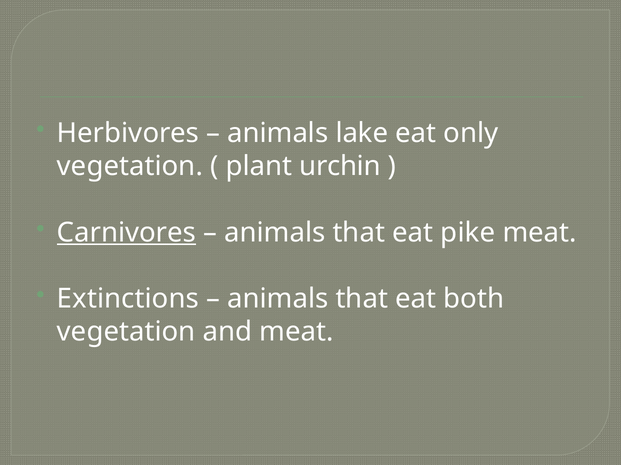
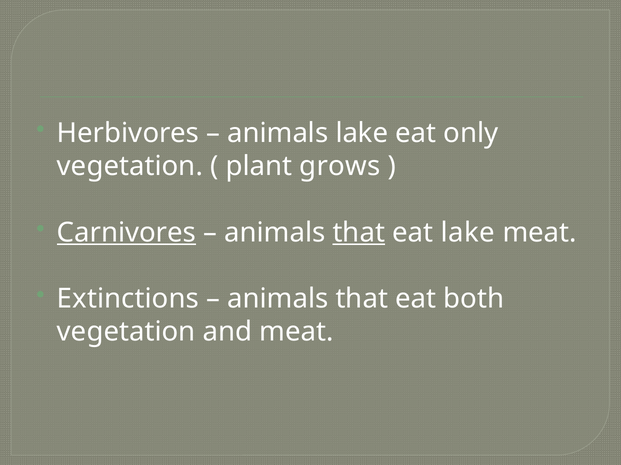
urchin: urchin -> grows (340, 167)
that underline: none -> present (359, 233)
eat pike: pike -> lake (468, 233)
